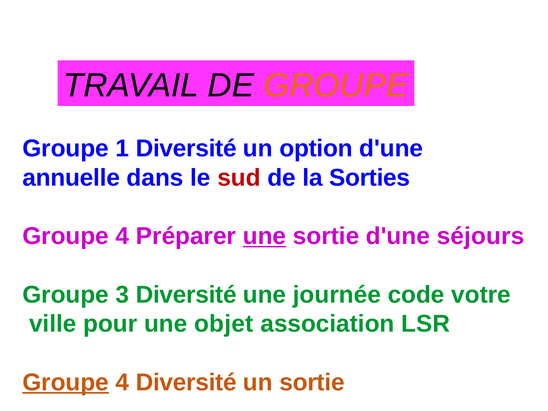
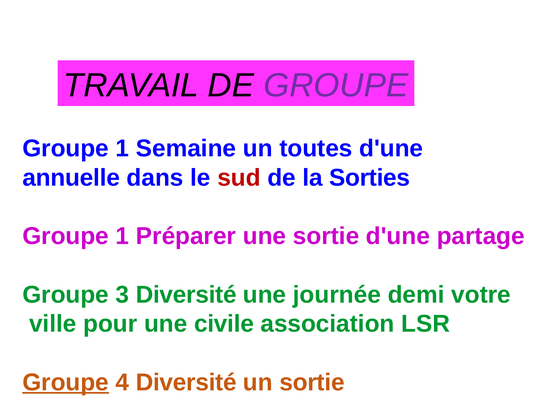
GROUPE colour: orange -> purple (336, 86)
1 Diversité: Diversité -> Semaine (186, 149)
option: option -> toutes (316, 149)
4: 4 -> 1 (122, 236)
une underline: present -> none (264, 236)
séjours: séjours -> partage (481, 236)
code: code -> demi (416, 295)
objet: objet -> civile (224, 324)
